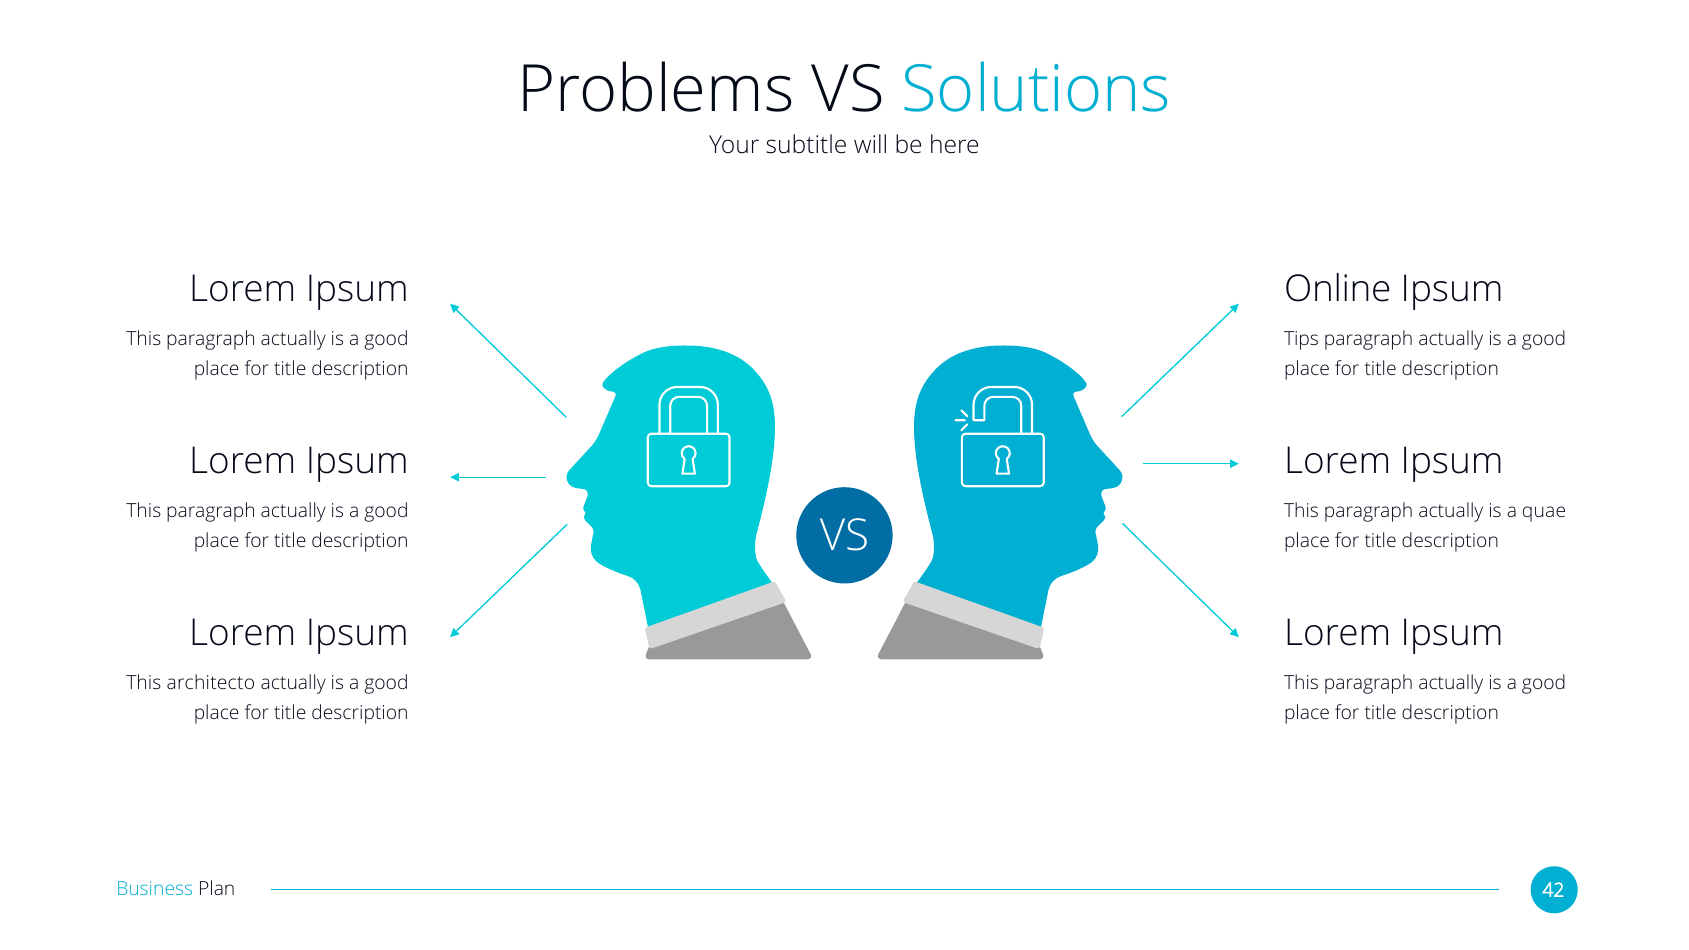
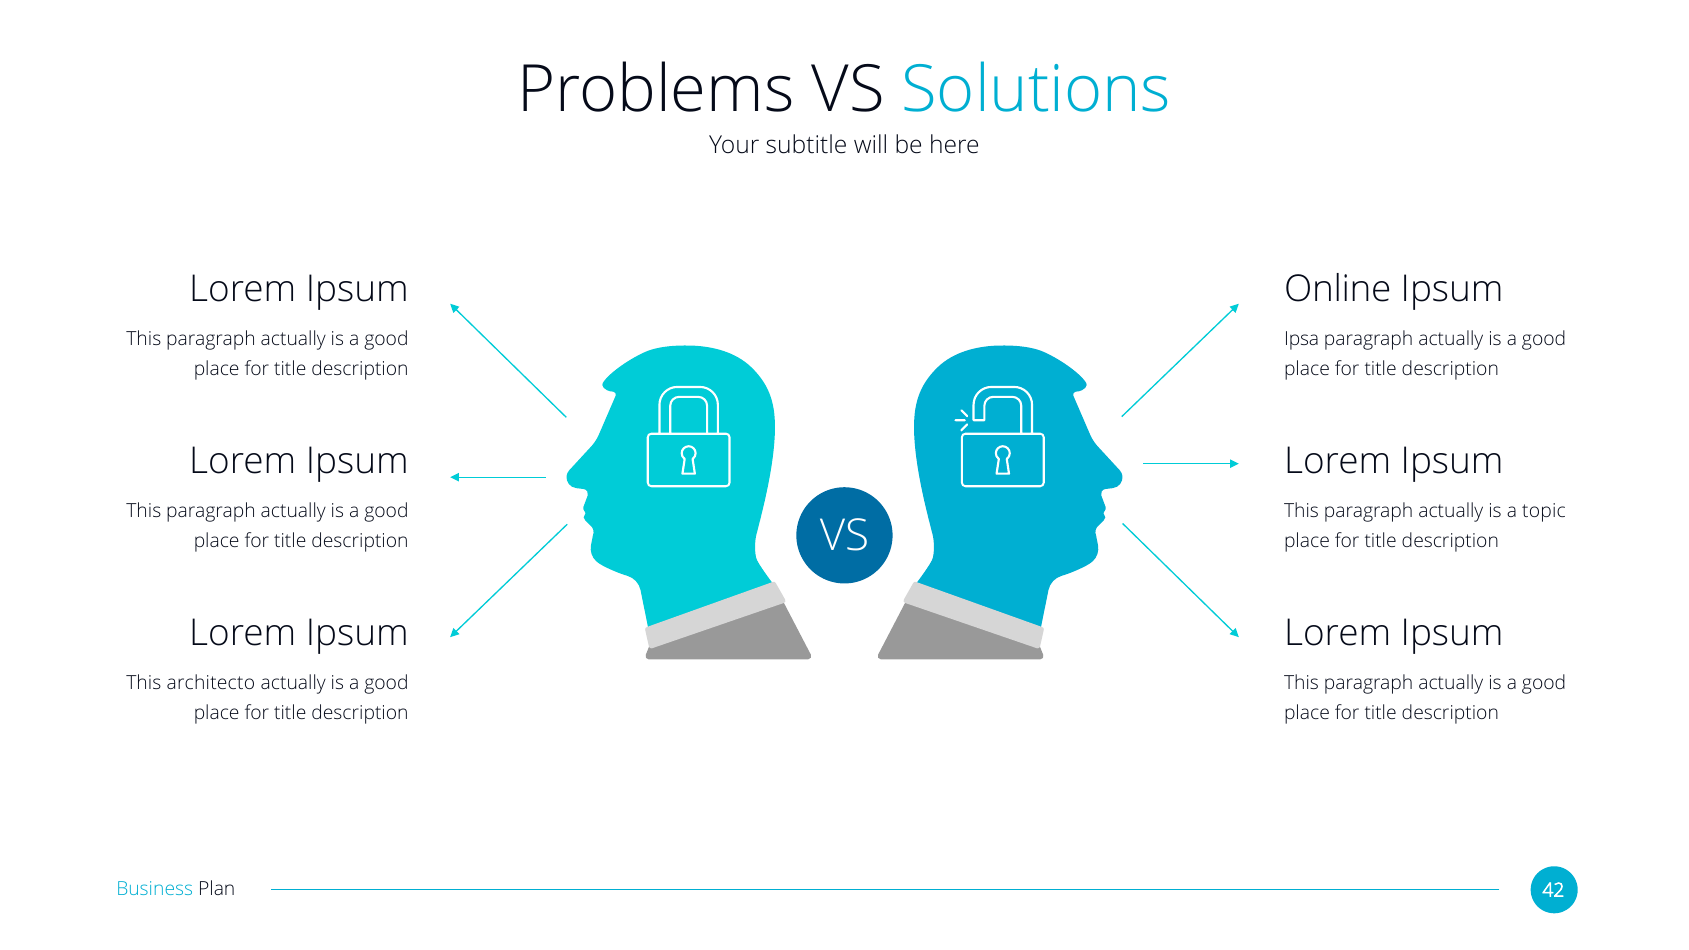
Tips: Tips -> Ipsa (1302, 339)
quae: quae -> topic (1544, 511)
